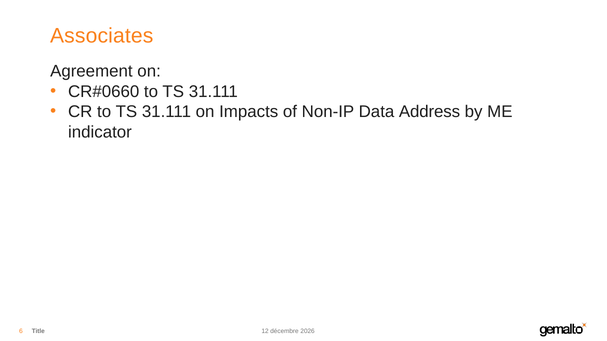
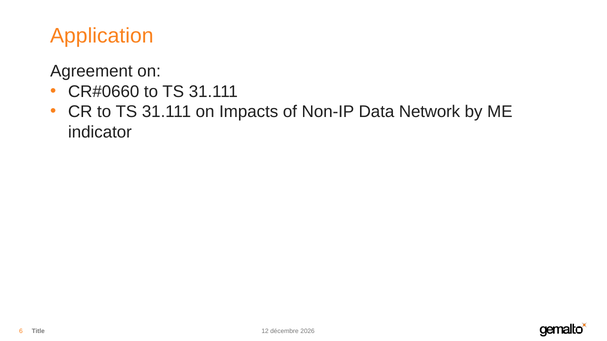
Associates: Associates -> Application (102, 36)
Address: Address -> Network (430, 112)
